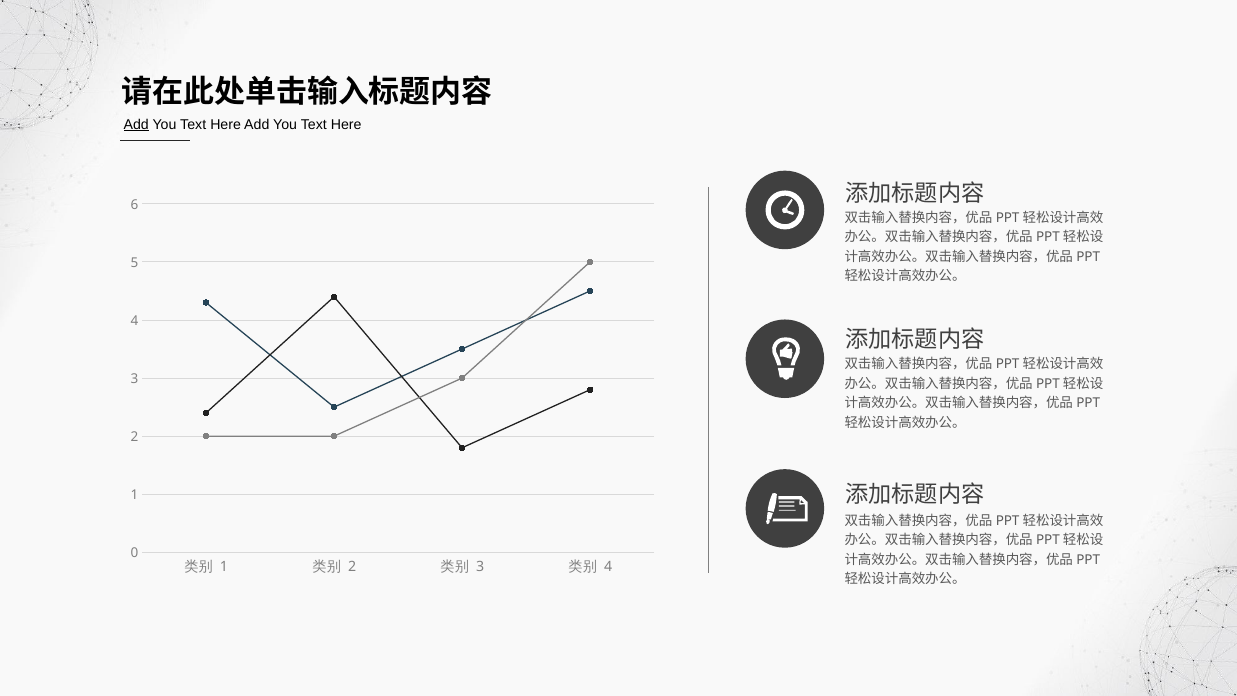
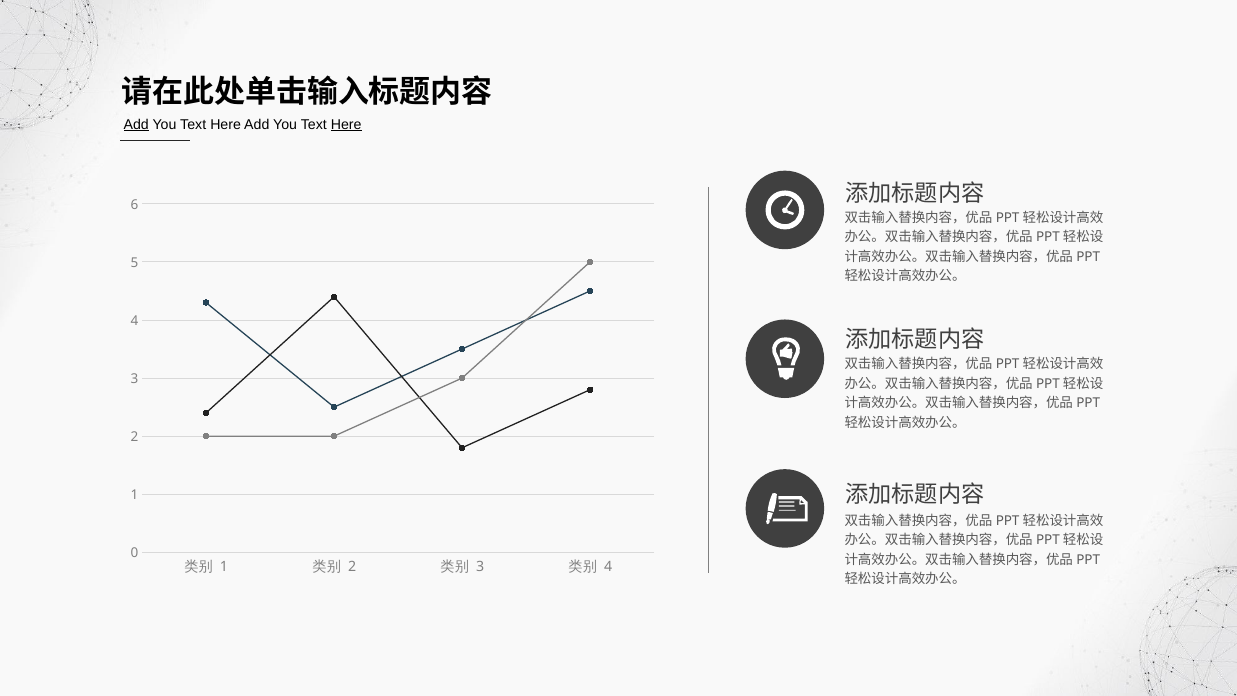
Here underline: none -> present (346, 124)
